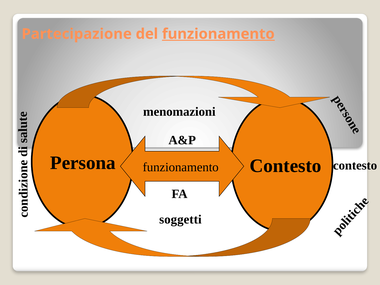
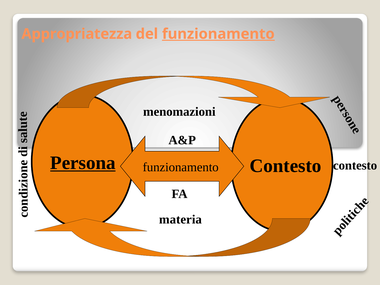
Partecipazione: Partecipazione -> Appropriatezza (77, 34)
Persona underline: none -> present (83, 163)
soggetti: soggetti -> materia (180, 219)
